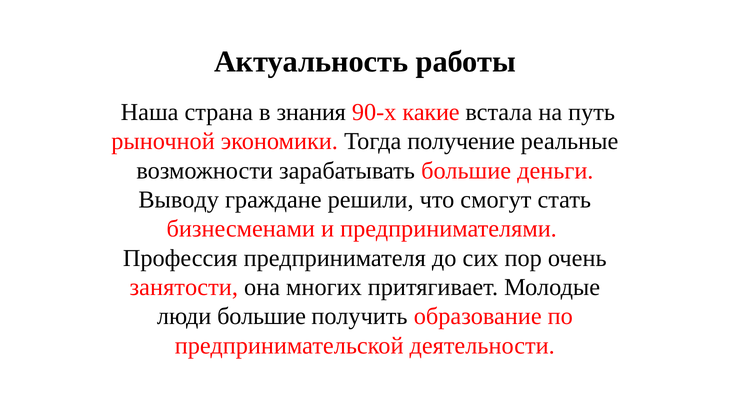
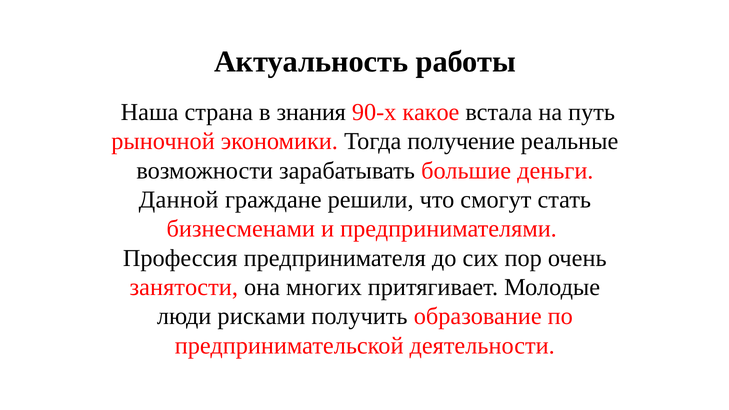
какие: какие -> какое (431, 112)
Выводу: Выводу -> Данной (179, 200)
люди большие: большие -> рисками (261, 316)
